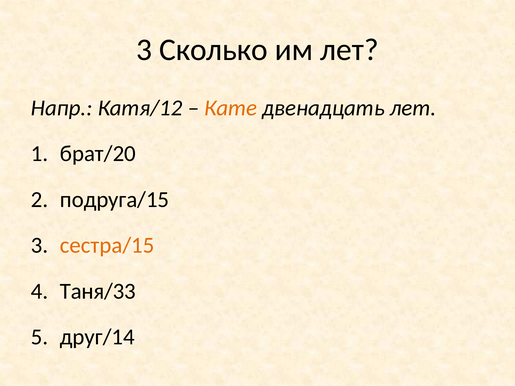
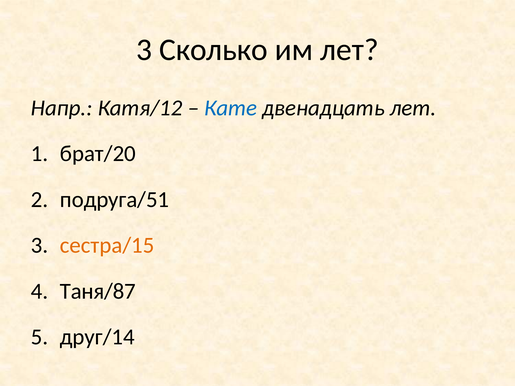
Кате colour: orange -> blue (231, 108)
подруга/15: подруга/15 -> подруга/51 (114, 200)
Таня/33: Таня/33 -> Таня/87 (98, 291)
